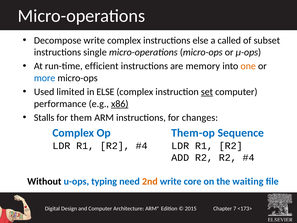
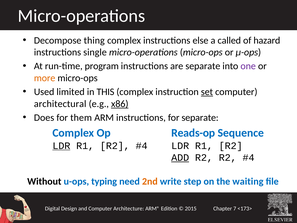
Decompose write: write -> thing (94, 40)
subset: subset -> hazard (267, 40)
efficient: efficient -> program (102, 66)
are memory: memory -> separate (203, 66)
one colour: orange -> purple (248, 66)
more colour: blue -> orange (45, 78)
in ELSE: ELSE -> THIS (105, 92)
performance: performance -> architectural (60, 104)
Stalls: Stalls -> Does (44, 118)
for changes: changes -> separate (200, 118)
Them-op: Them-op -> Reads-op (193, 133)
LDR underline: none -> present (61, 146)
ADD underline: none -> present (180, 157)
core: core -> step (193, 181)
